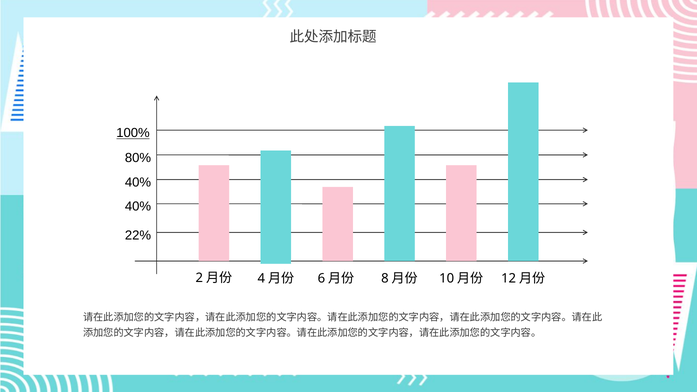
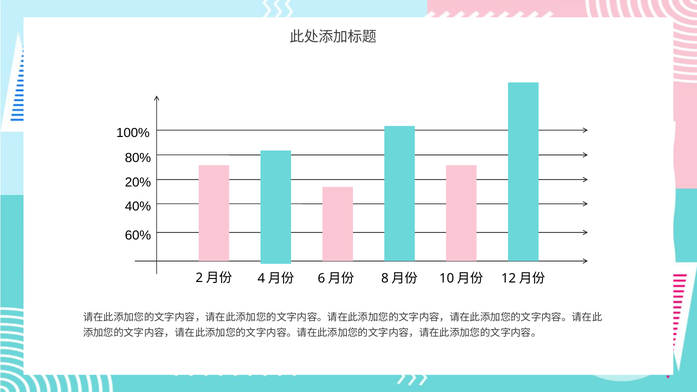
100% underline: present -> none (133, 133)
40%: 40% -> 20% (138, 182)
22%: 22% -> 60% (138, 235)
